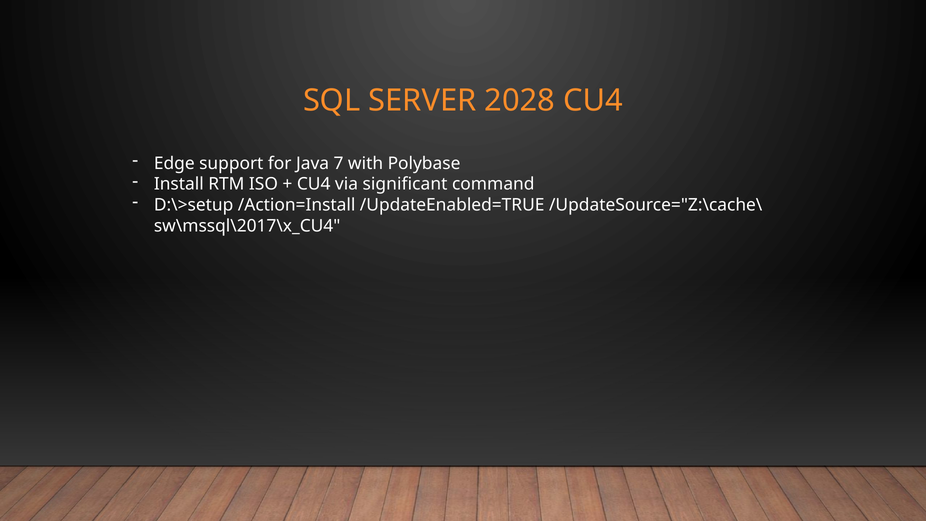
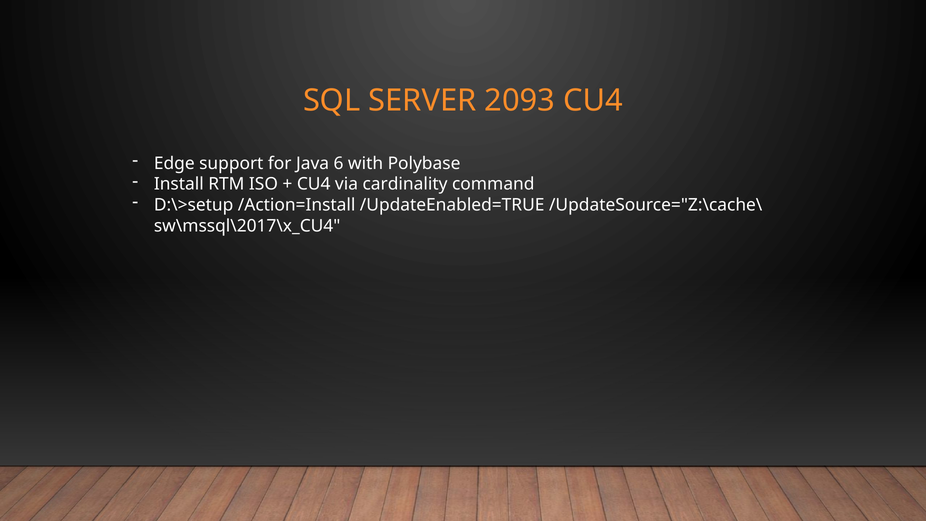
2028: 2028 -> 2093 (520, 101)
7: 7 -> 6 (339, 163)
significant: significant -> cardinality (405, 184)
